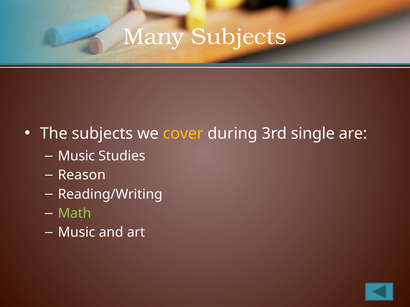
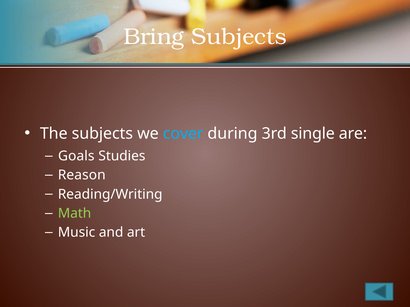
Many: Many -> Bring (154, 37)
cover colour: yellow -> light blue (183, 134)
Music: Music -> Goals (76, 156)
